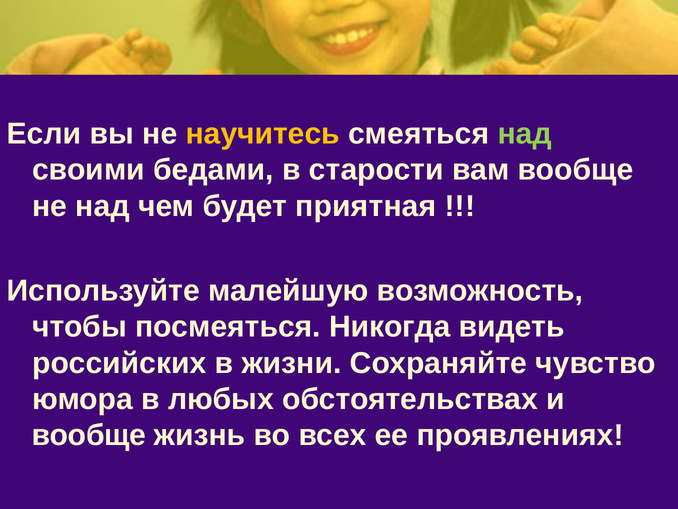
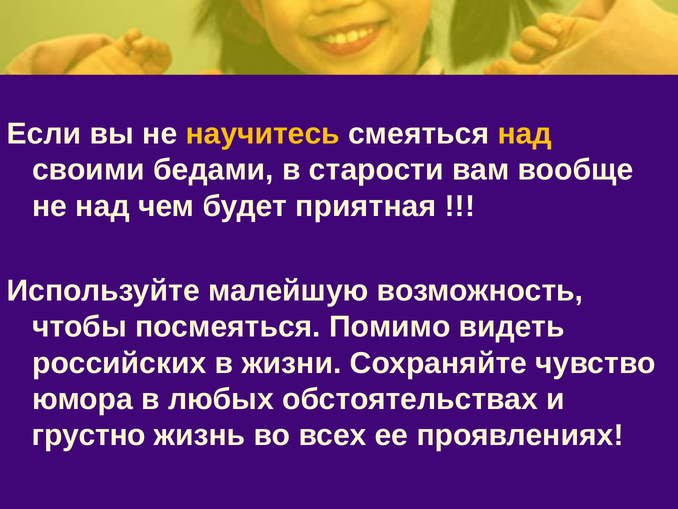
над colour: light green -> yellow (525, 134)
Никогда: Никогда -> Помимо (390, 327)
вообще: вообще -> грустно (89, 435)
